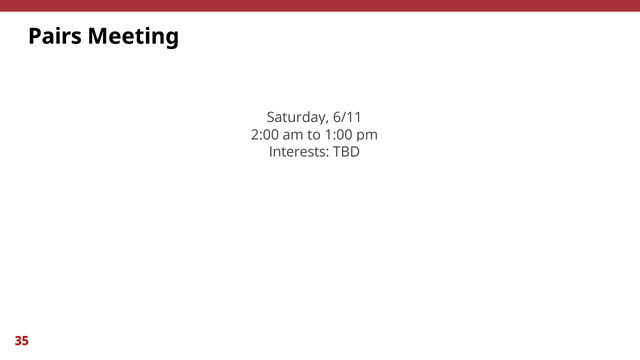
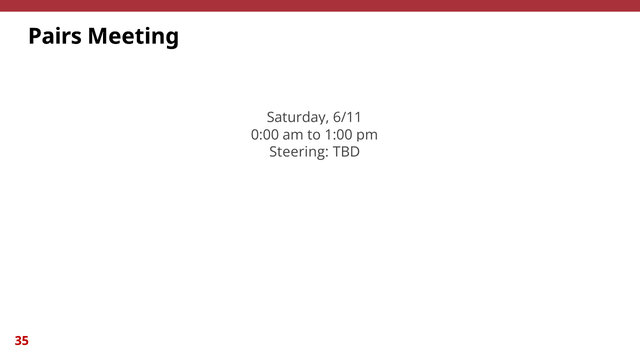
2:00: 2:00 -> 0:00 (265, 135)
Interests: Interests -> Steering (299, 152)
